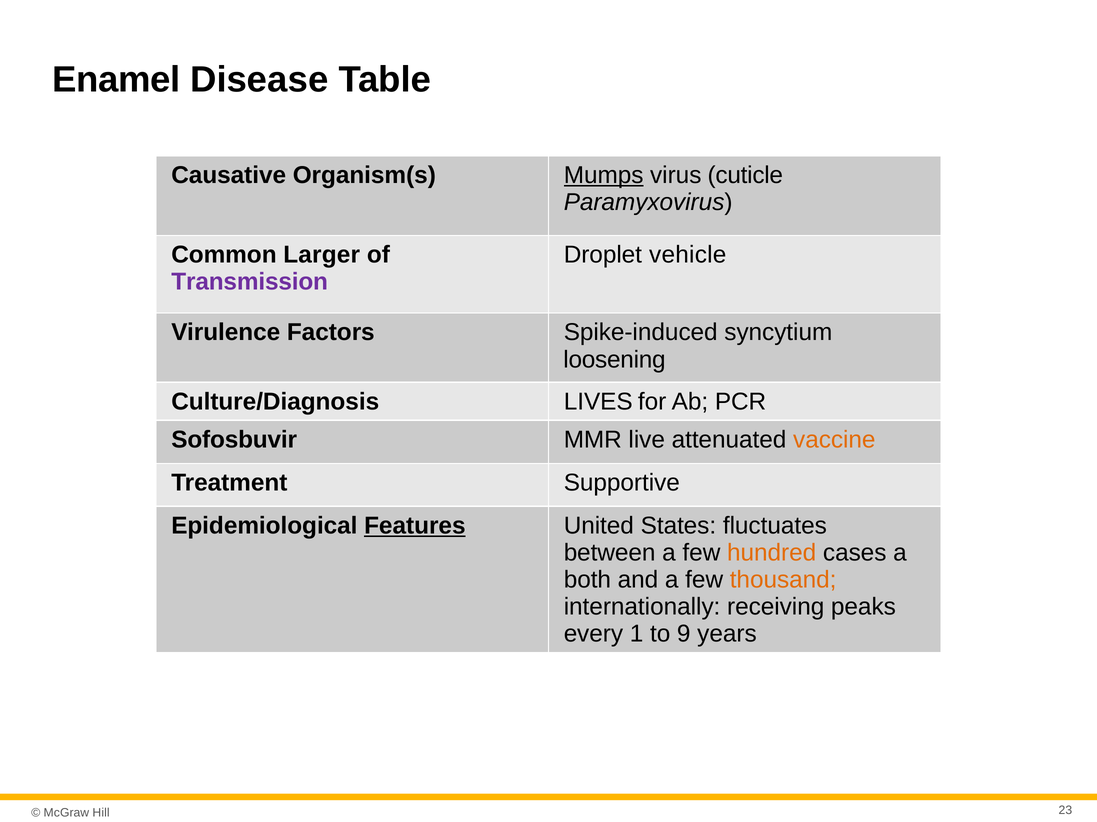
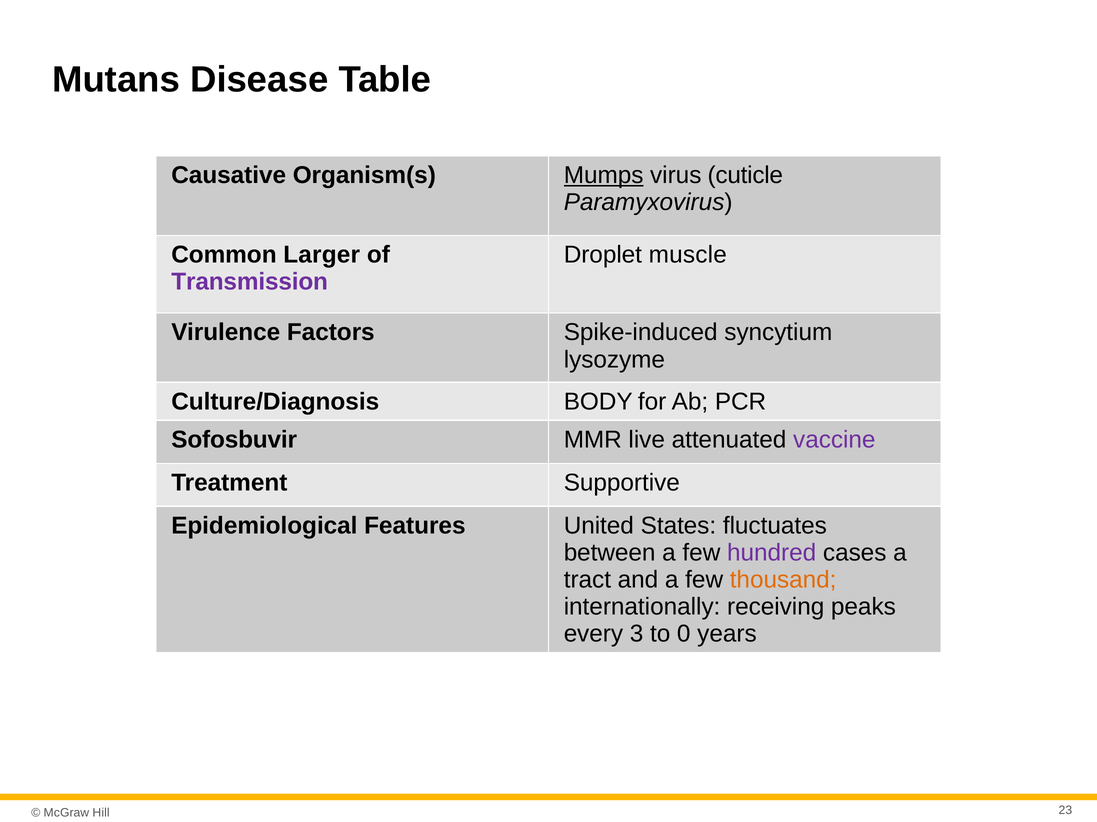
Enamel: Enamel -> Mutans (116, 80)
vehicle: vehicle -> muscle (688, 255)
loosening: loosening -> lysozyme (614, 360)
LIVES: LIVES -> BODY (598, 402)
vaccine colour: orange -> purple (834, 440)
Features underline: present -> none (415, 526)
hundred colour: orange -> purple (772, 553)
both: both -> tract (587, 580)
1: 1 -> 3 (637, 634)
9: 9 -> 0 (684, 634)
